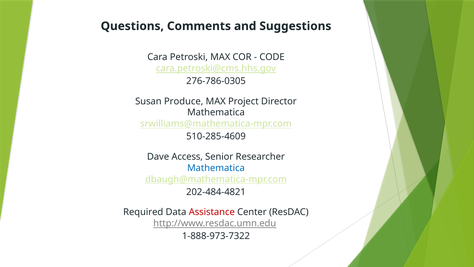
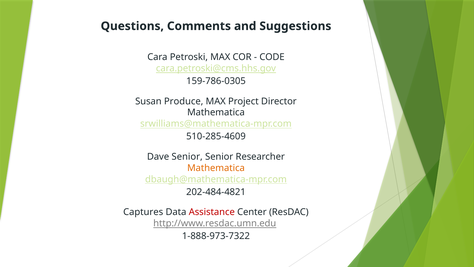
276-786-0305: 276-786-0305 -> 159-786-0305 (216, 81)
Dave Access: Access -> Senior (187, 157)
Mathematica colour: blue -> orange (216, 168)
Required: Required -> Captures (143, 212)
